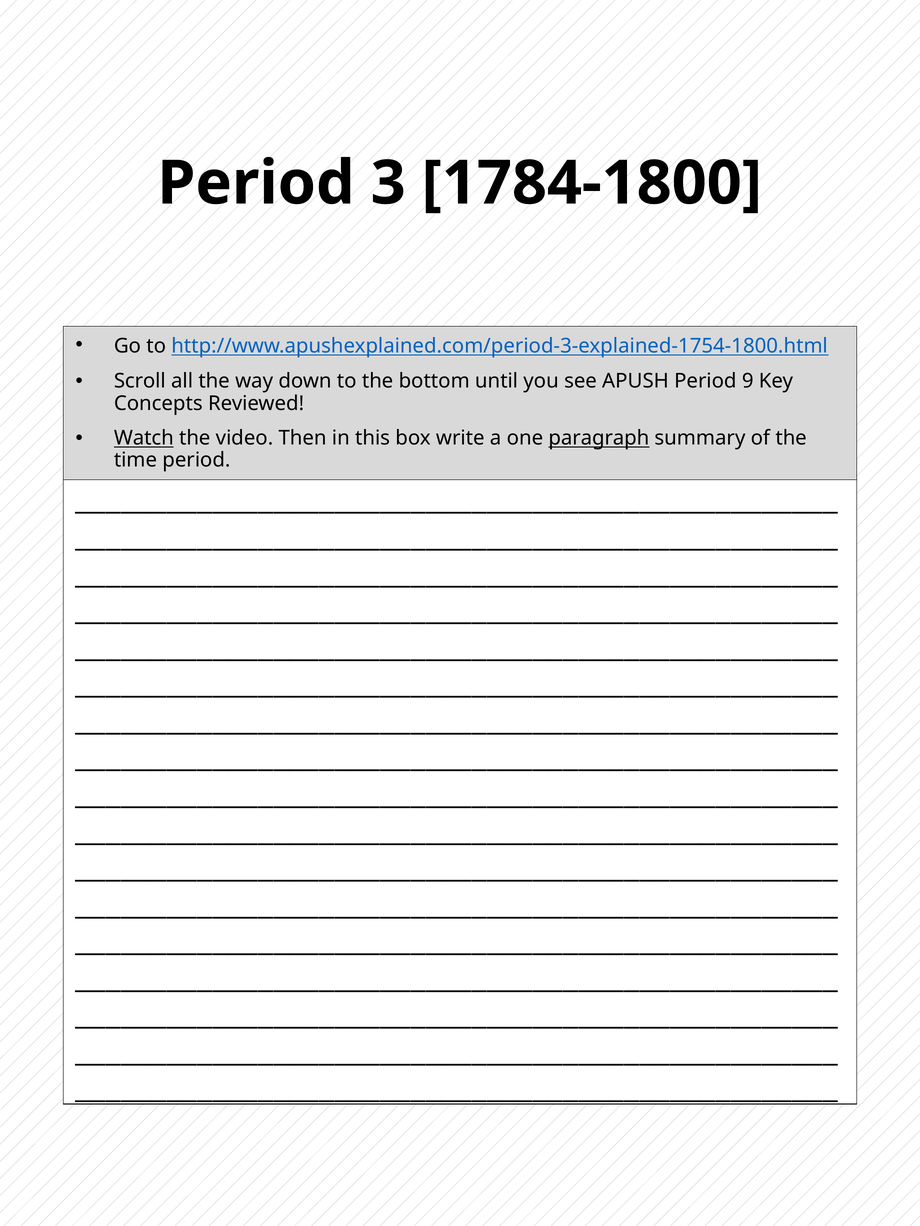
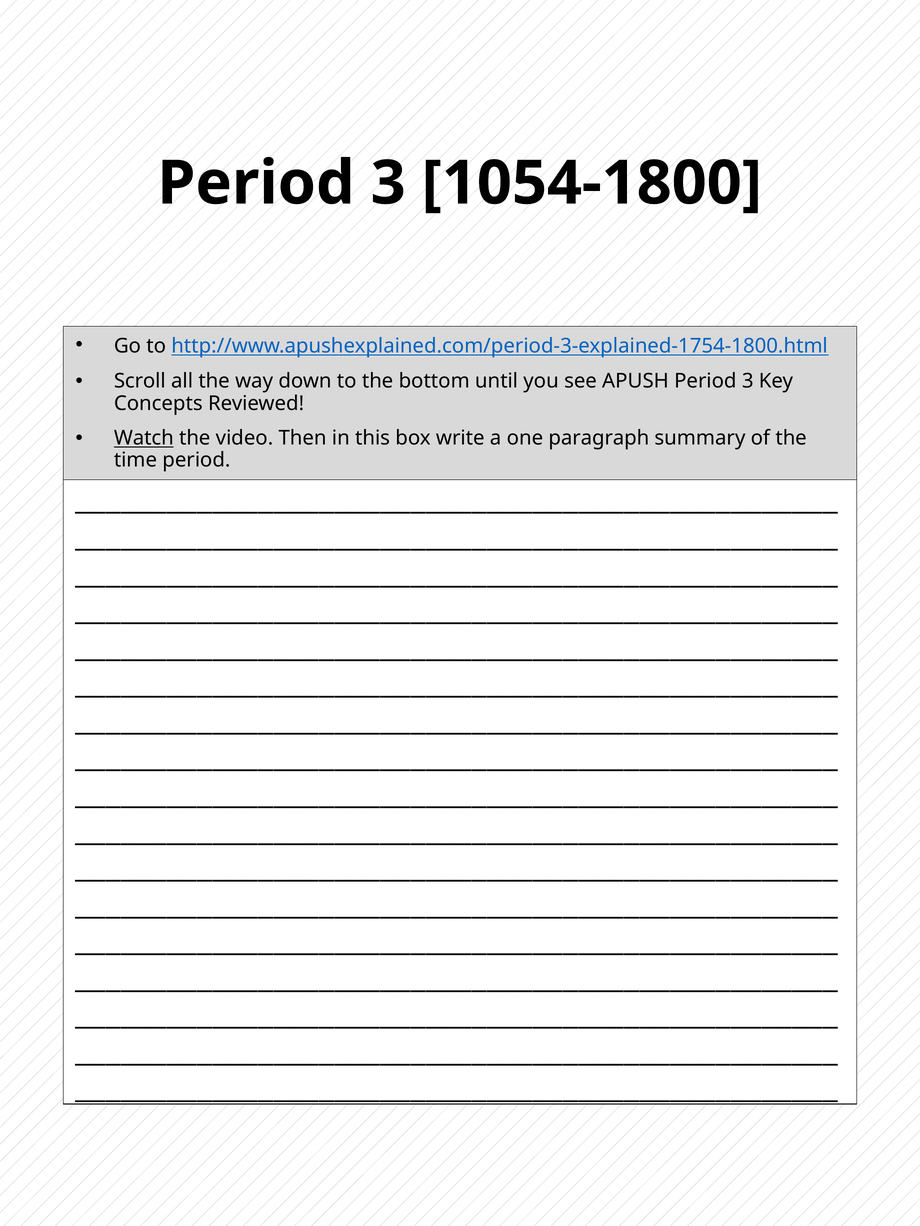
1784-1800: 1784-1800 -> 1054-1800 (592, 183)
APUSH Period 9: 9 -> 3 (748, 381)
paragraph underline: present -> none (599, 438)
